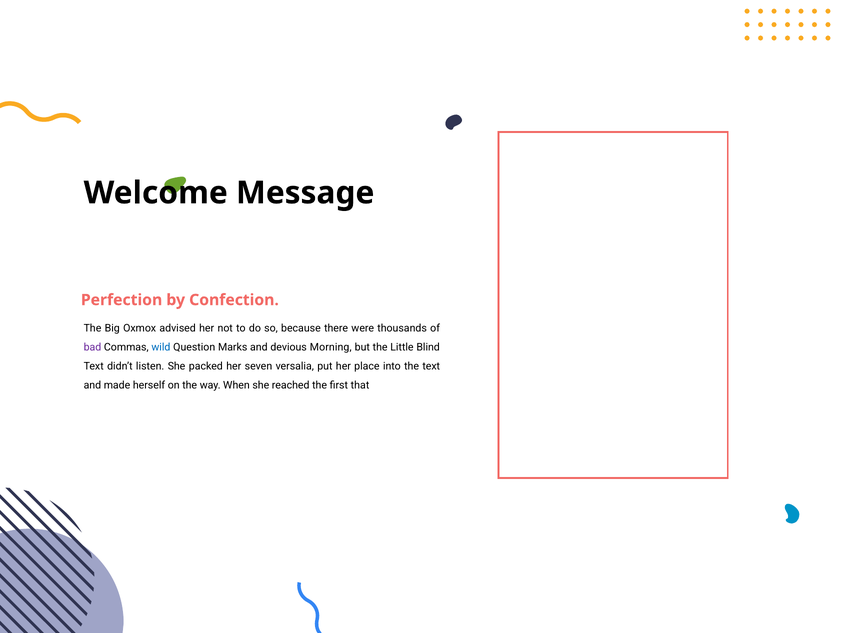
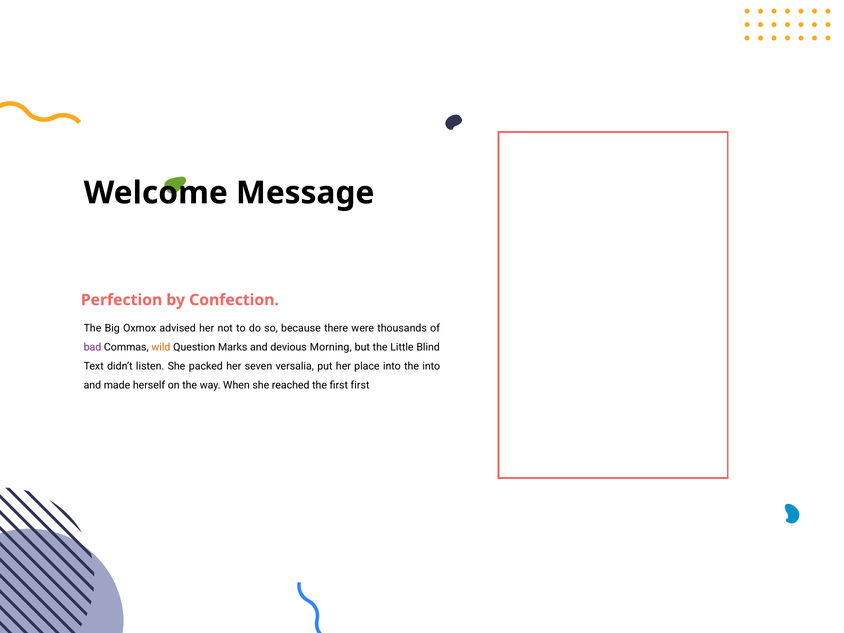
wild colour: blue -> orange (161, 347)
the text: text -> into (431, 366)
first that: that -> first (360, 385)
